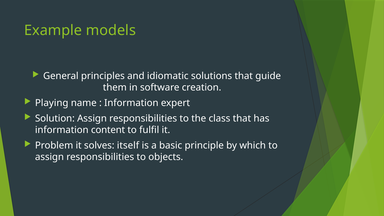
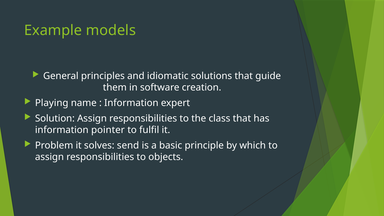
content: content -> pointer (108, 130)
itself: itself -> send (128, 146)
